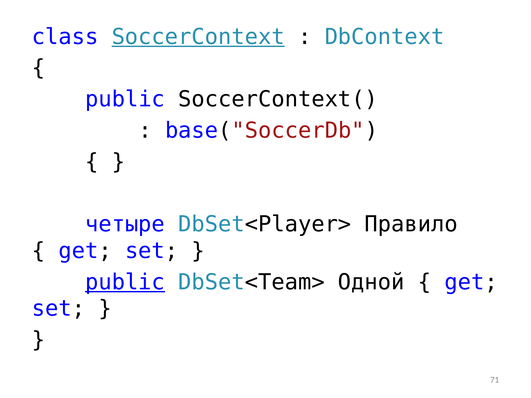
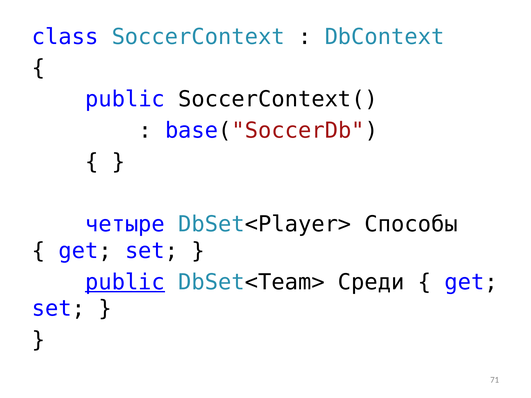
SoccerContext underline: present -> none (198, 37)
Правило: Правило -> Способы (411, 224)
Одной: Одной -> Среди (371, 282)
